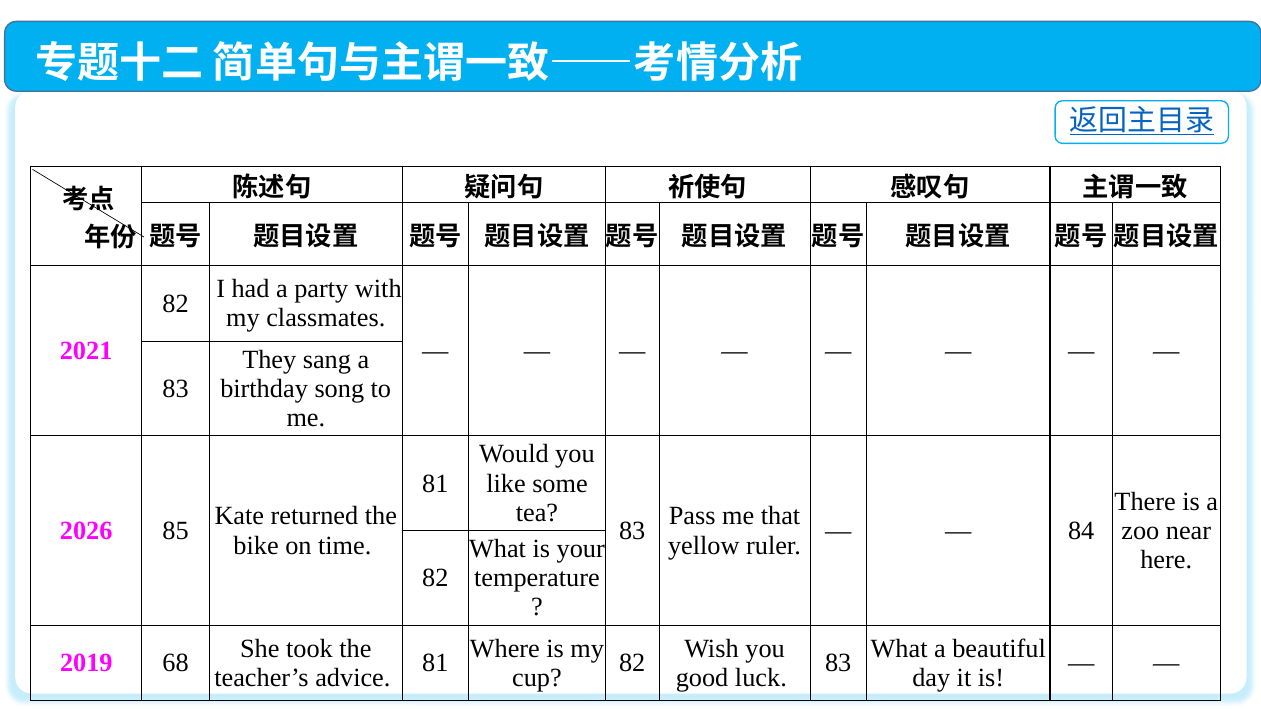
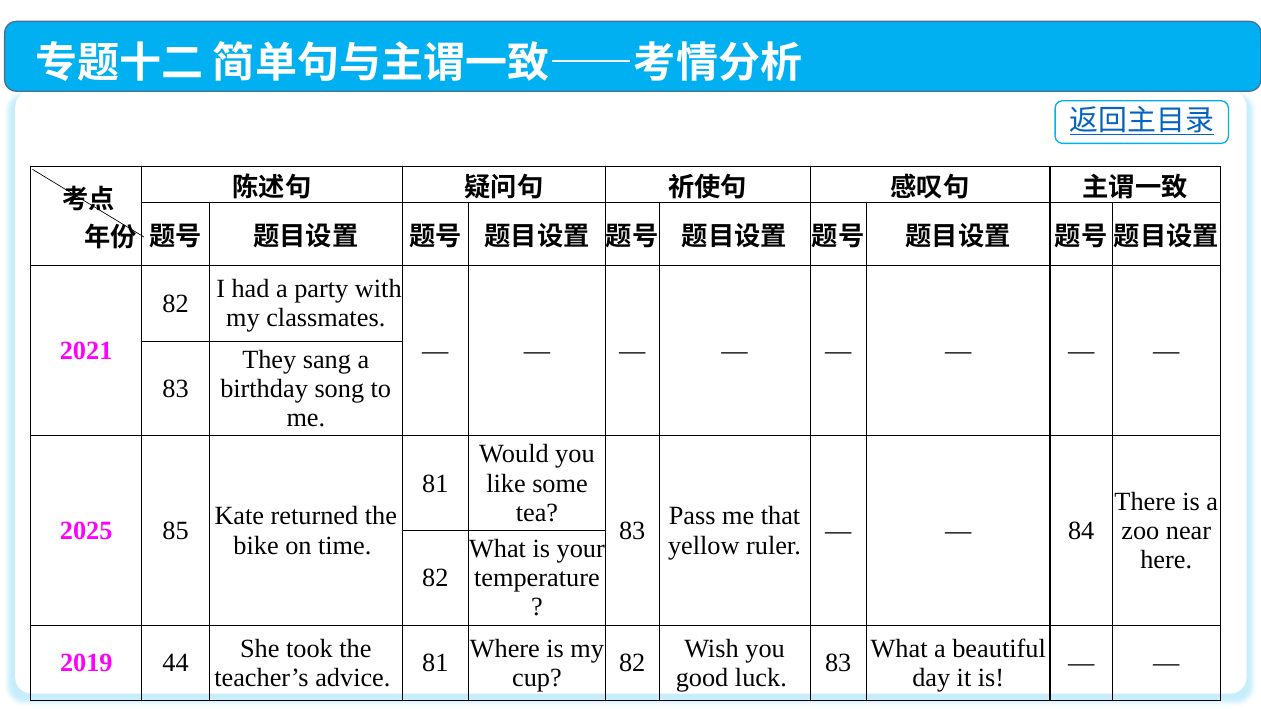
2026: 2026 -> 2025 (86, 531)
68: 68 -> 44 (176, 663)
